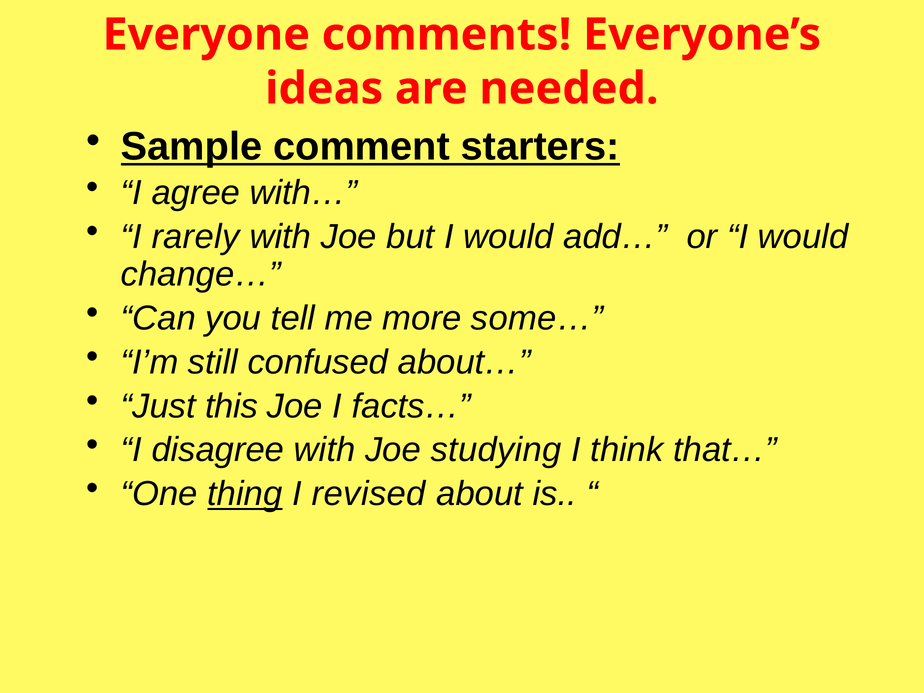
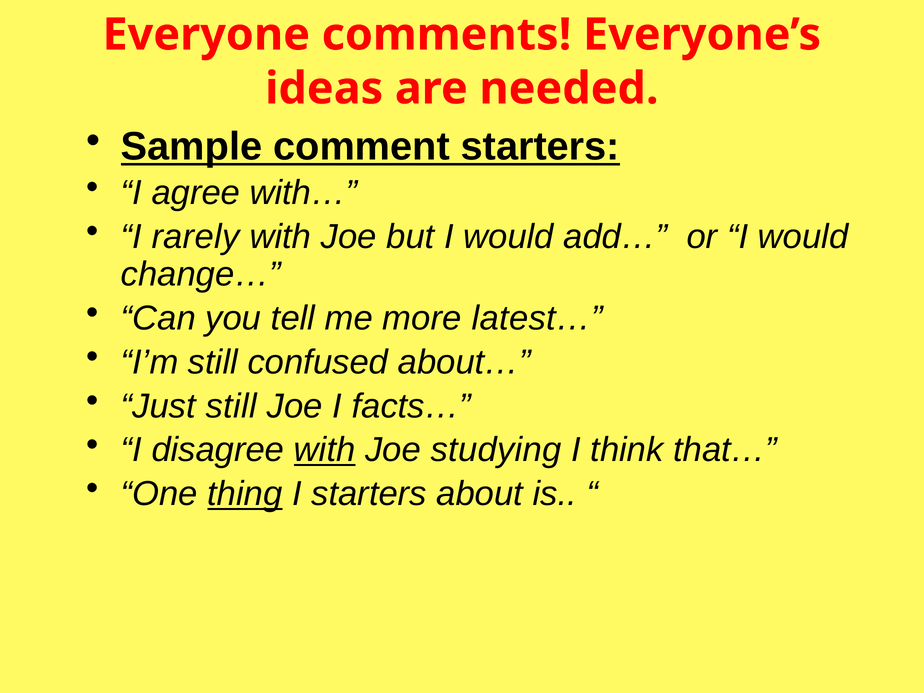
some…: some… -> latest… (537, 318)
Just this: this -> still (231, 406)
with underline: none -> present (325, 450)
I revised: revised -> starters (369, 494)
